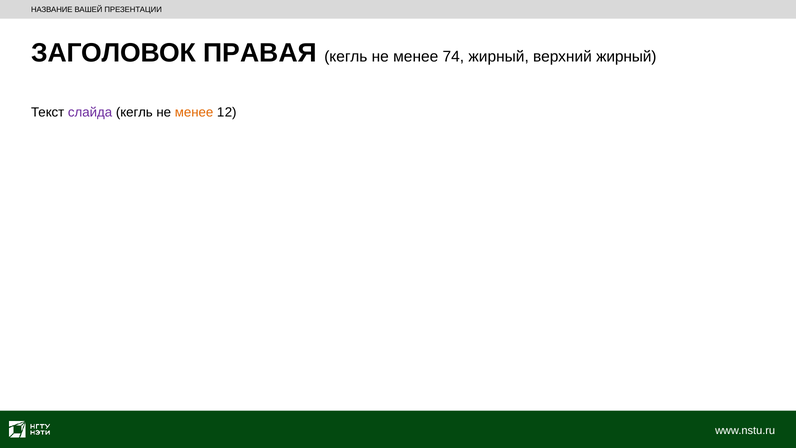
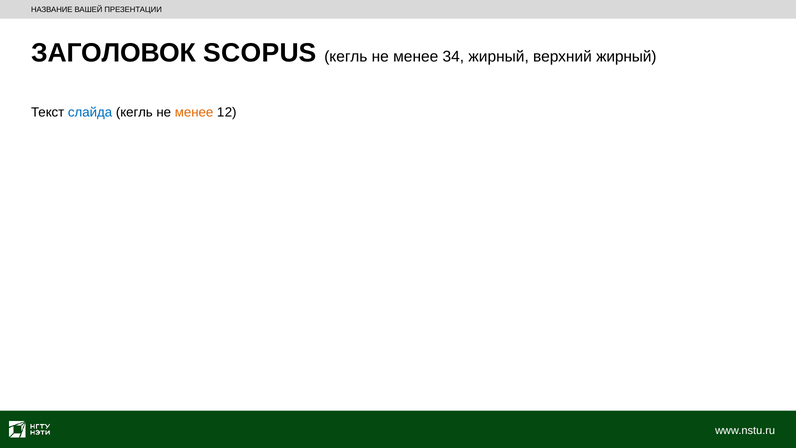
ПРАВАЯ: ПРАВАЯ -> SCOPUS (260, 53)
74: 74 -> 34 (453, 56)
слайда colour: purple -> blue (90, 112)
